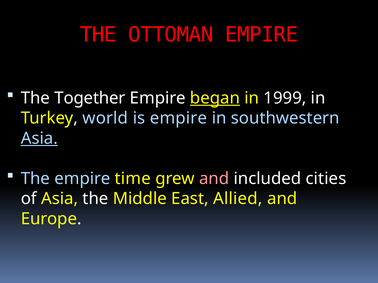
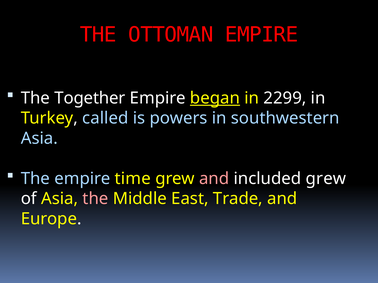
1999: 1999 -> 2299 (285, 98)
world: world -> called (105, 118)
is empire: empire -> powers (179, 118)
Asia underline: present -> none (39, 139)
included cities: cities -> grew (326, 179)
the colour: white -> pink (95, 199)
Allied: Allied -> Trade (238, 199)
